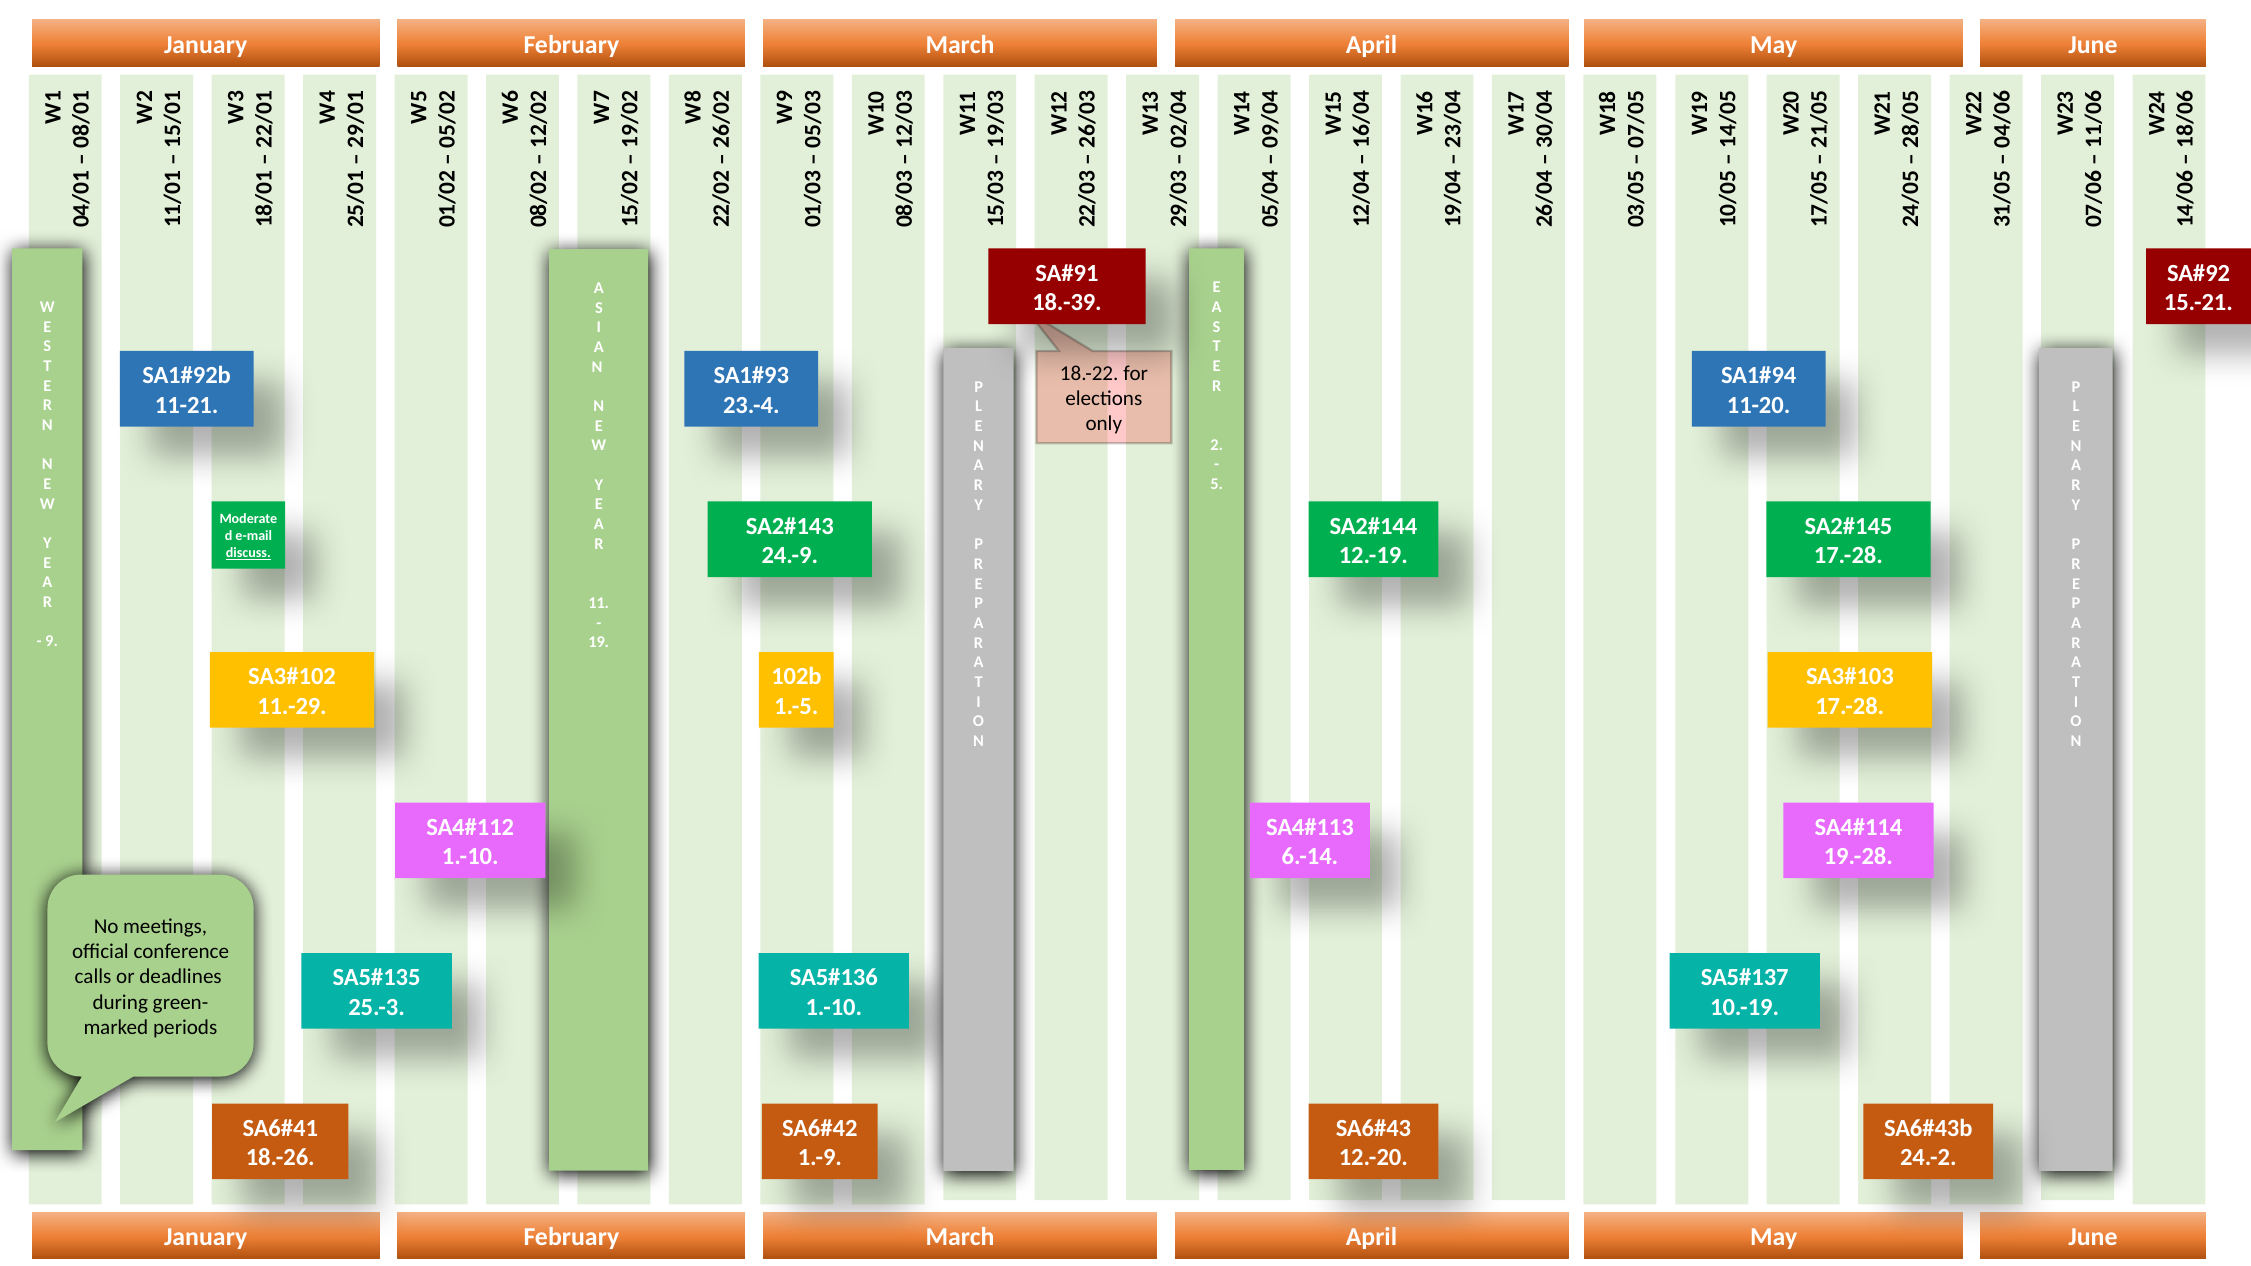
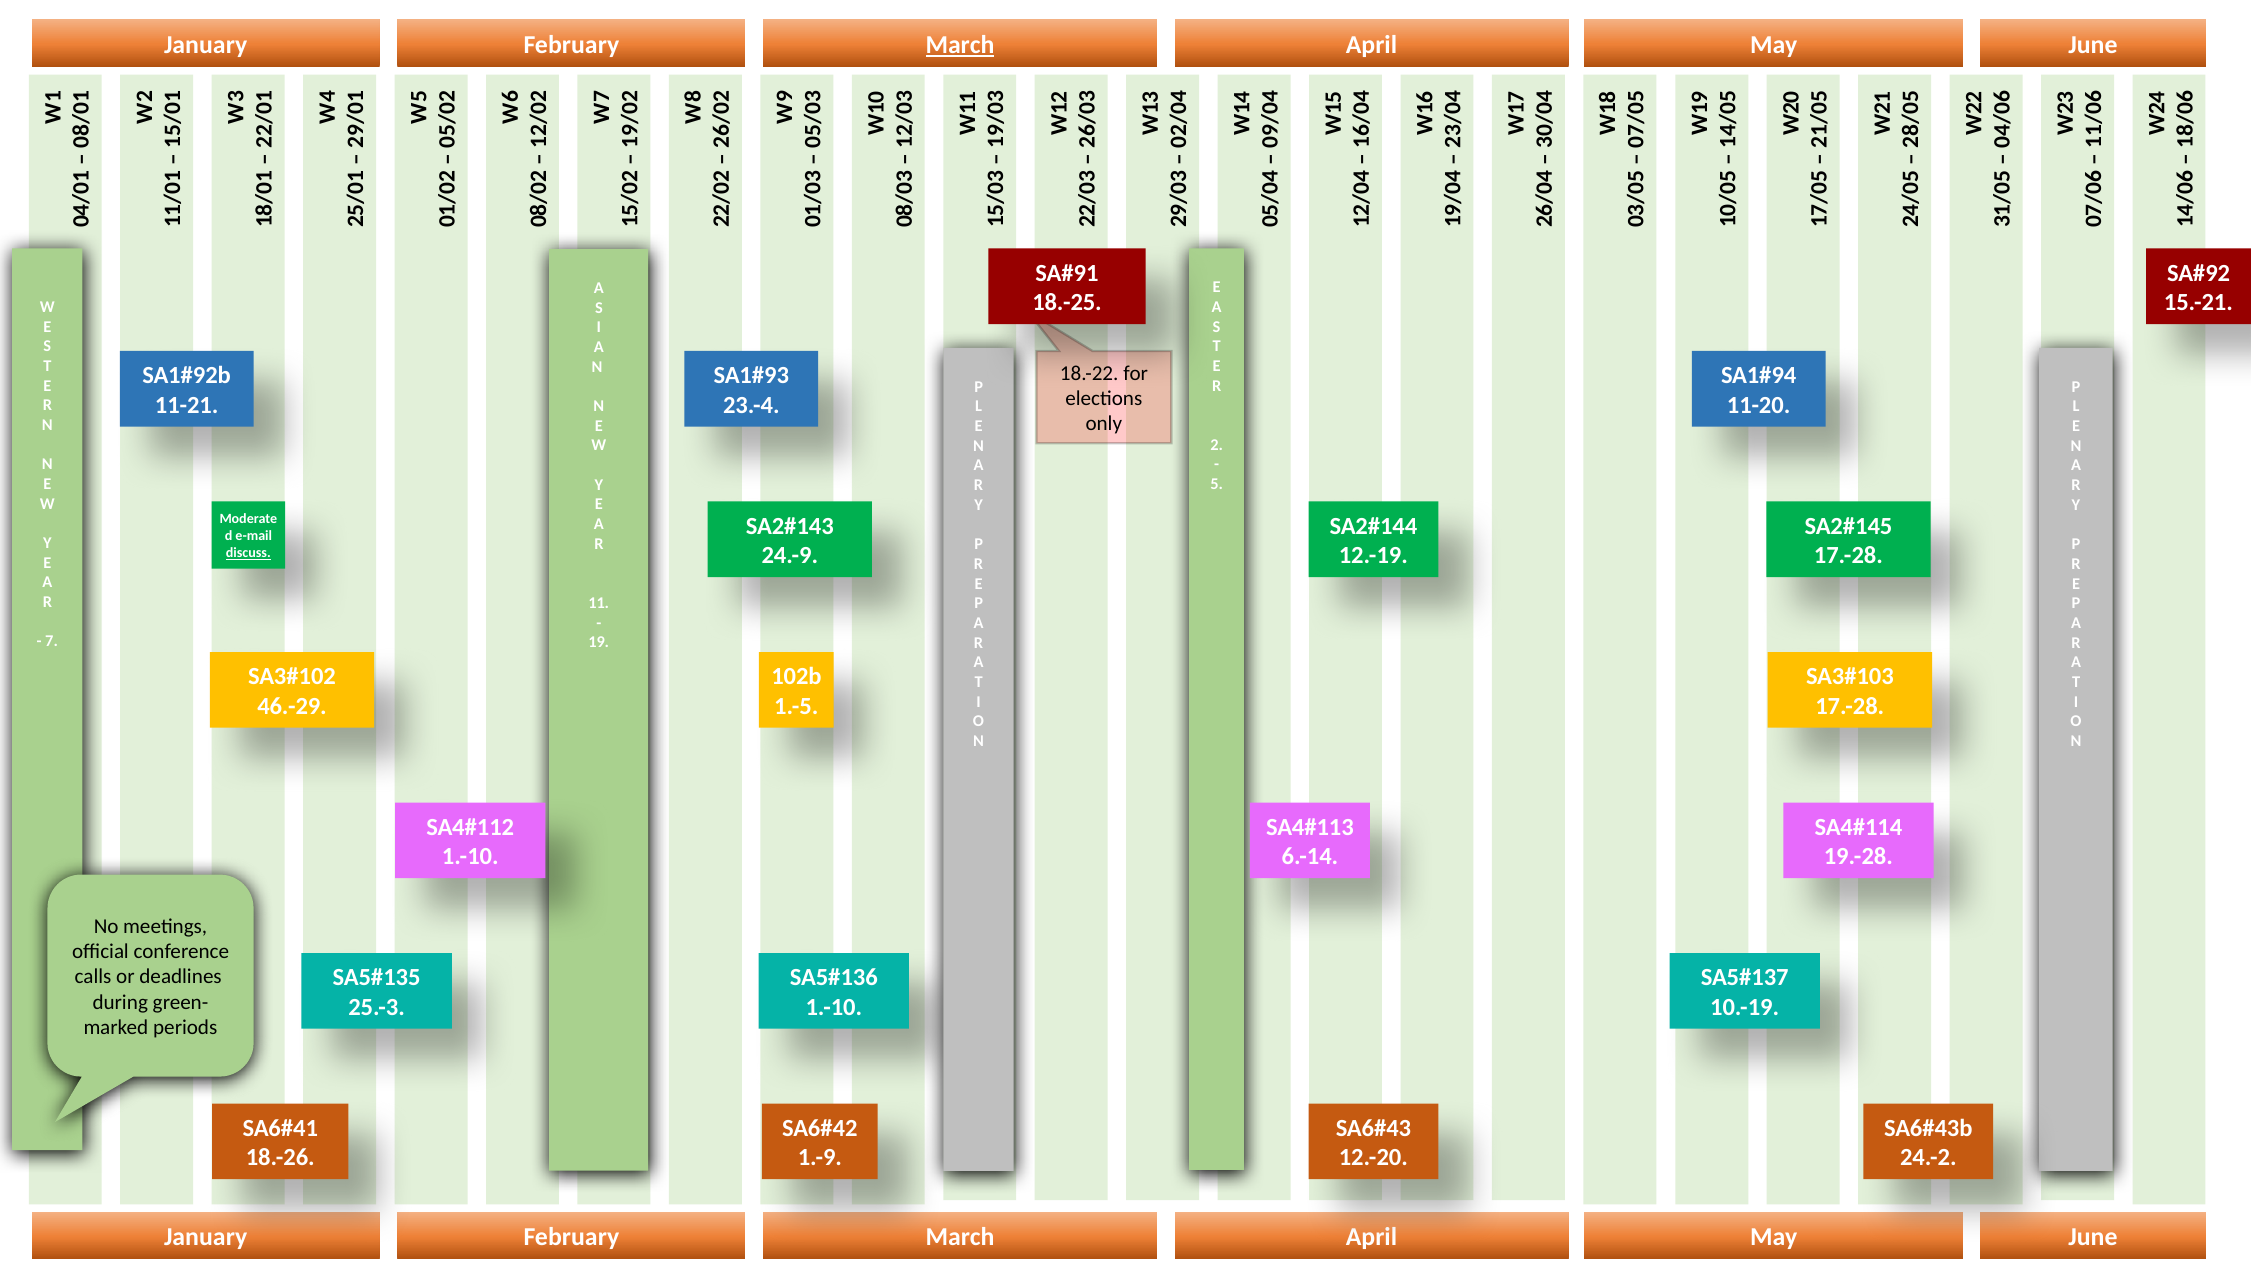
March underline: none -> present (960, 45)
18.-39: 18.-39 -> 18.-25 (1067, 303)
9: 9 -> 7 (52, 642)
11.-29: 11.-29 -> 46.-29 (292, 706)
